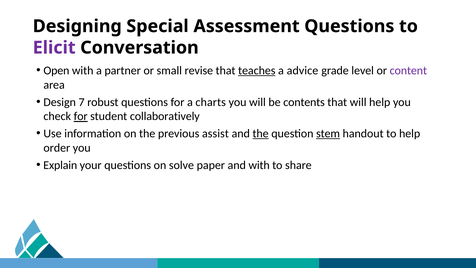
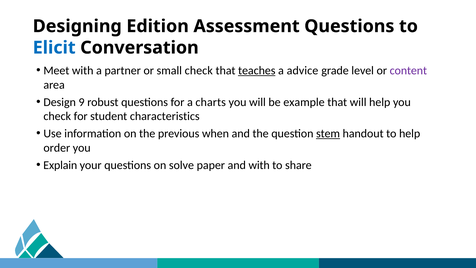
Special: Special -> Edition (158, 26)
Elicit colour: purple -> blue (54, 48)
Open: Open -> Meet (56, 70)
small revise: revise -> check (199, 70)
7: 7 -> 9 (82, 102)
contents: contents -> example (304, 102)
for underline: present -> none (81, 116)
collaboratively: collaboratively -> characteristics (165, 116)
assist: assist -> when (216, 134)
the underline: present -> none (261, 134)
